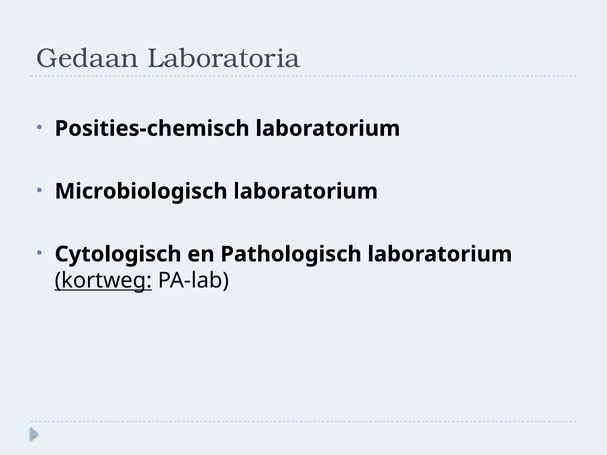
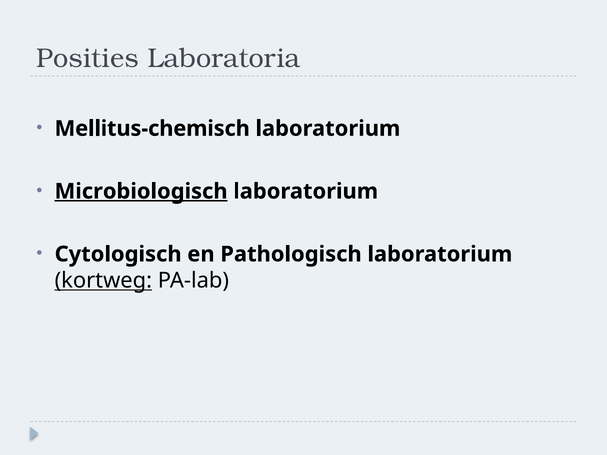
Gedaan: Gedaan -> Posities (88, 59)
Posities-chemisch: Posities-chemisch -> Mellitus-chemisch (152, 129)
Microbiologisch underline: none -> present (141, 191)
